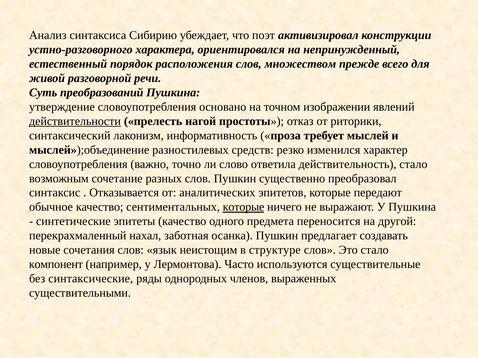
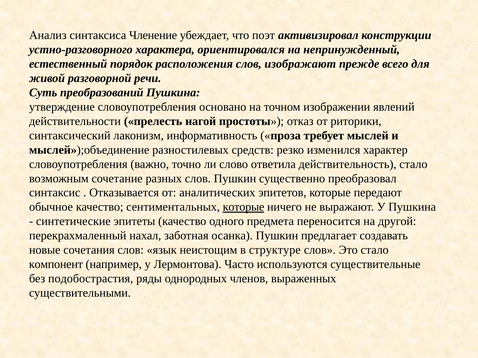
Сибирию: Сибирию -> Членение (153, 35)
множеством: множеством -> изображают (300, 64)
действительности underline: present -> none (75, 121)
синтаксические: синтаксические -> подобострастия (91, 279)
